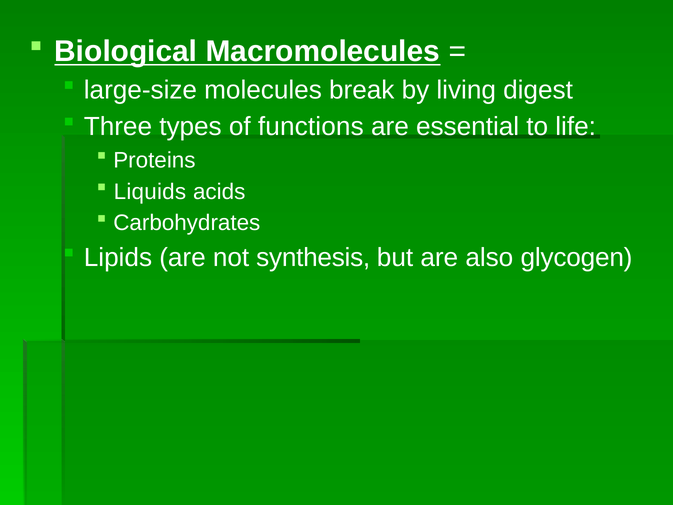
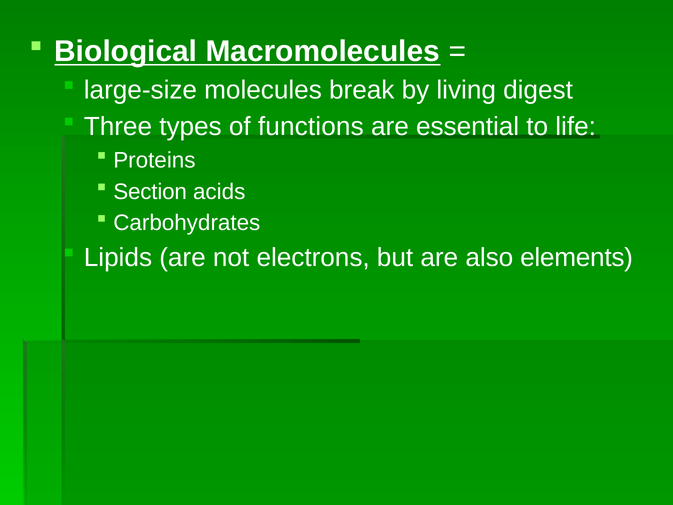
Liquids: Liquids -> Section (150, 192)
synthesis: synthesis -> electrons (313, 258)
glycogen: glycogen -> elements (577, 258)
